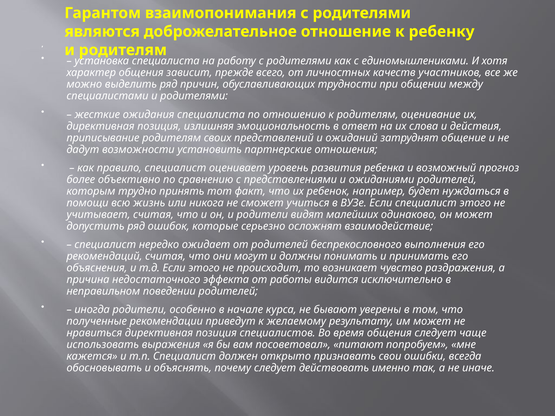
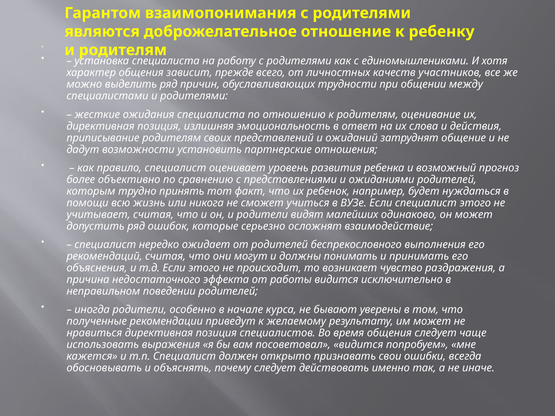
посоветовал питают: питают -> видится (358, 345)
